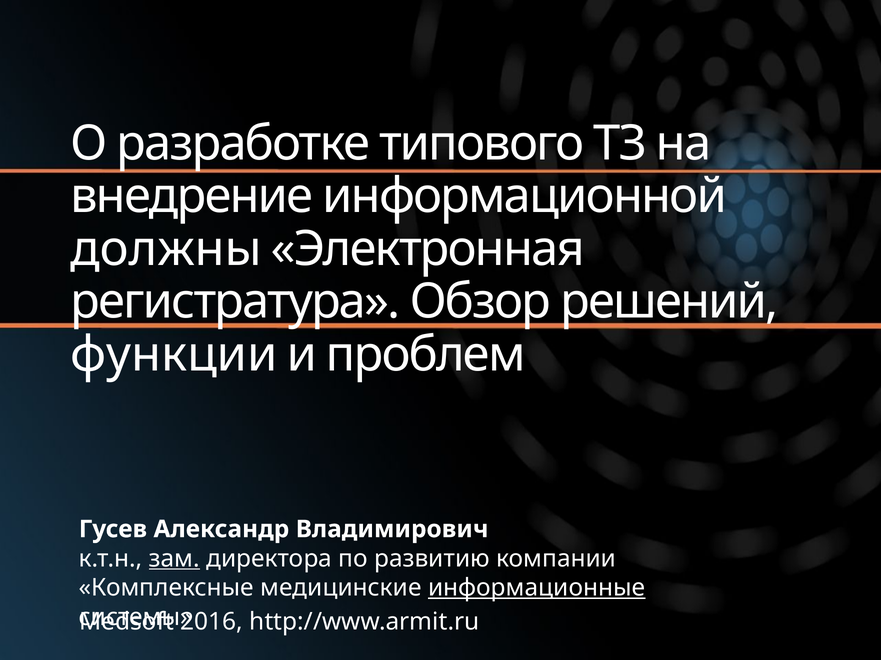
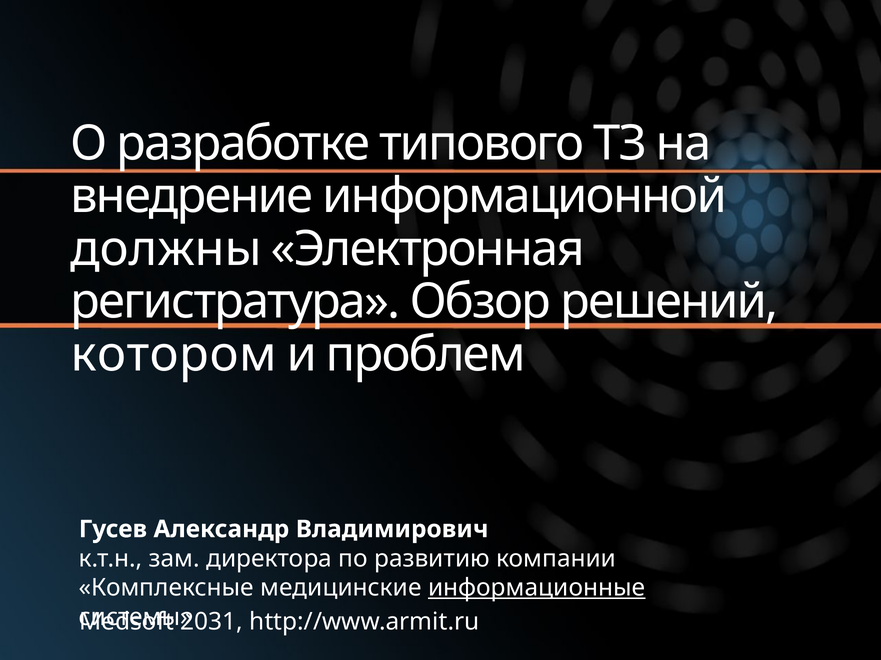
функции: функции -> котором (174, 355)
зам underline: present -> none (174, 559)
2016: 2016 -> 2031 (212, 622)
